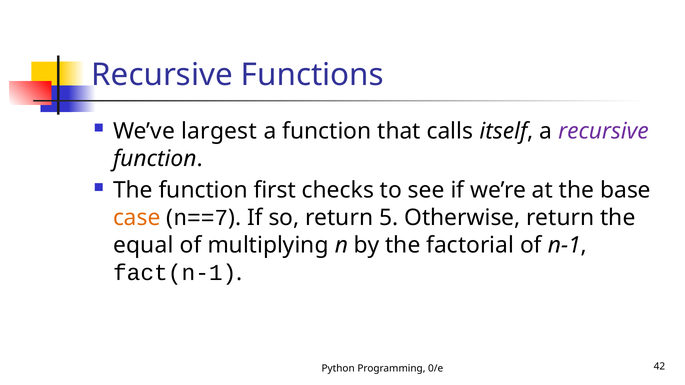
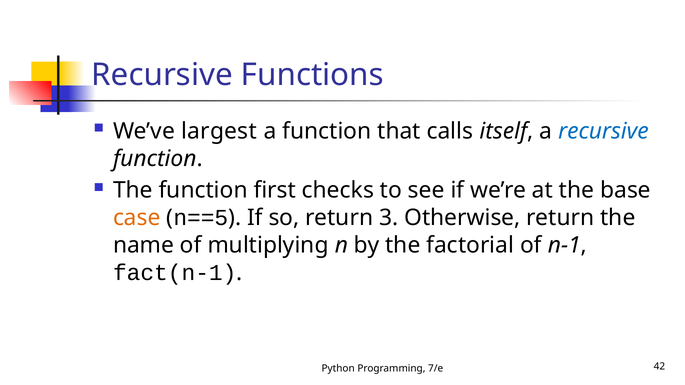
recursive colour: purple -> blue (603, 131)
n==7: n==7 -> n==5 (201, 218)
5: 5 -> 3 (389, 218)
equal: equal -> name (144, 245)
0/e: 0/e -> 7/e (436, 369)
